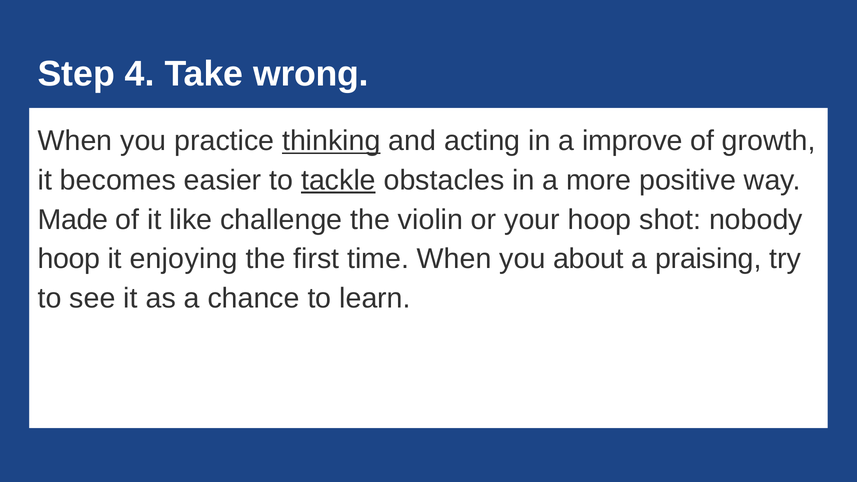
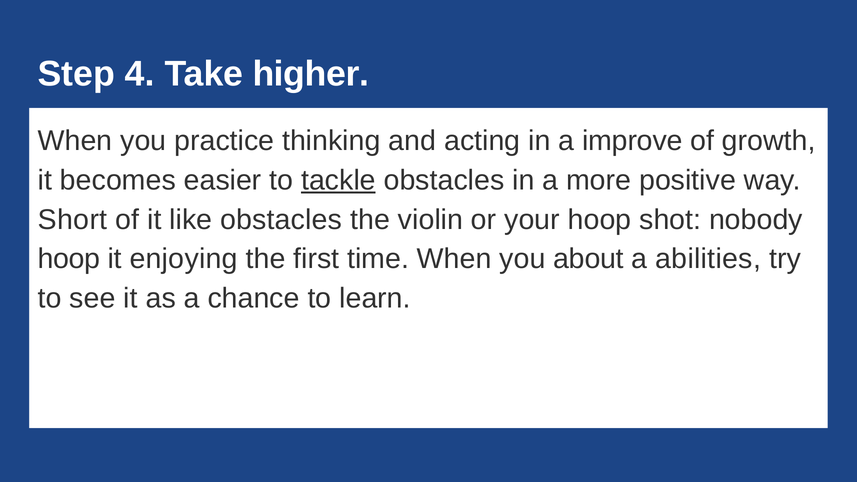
wrong: wrong -> higher (311, 74)
thinking underline: present -> none (331, 141)
Made: Made -> Short (73, 220)
like challenge: challenge -> obstacles (281, 220)
praising: praising -> abilities (708, 259)
